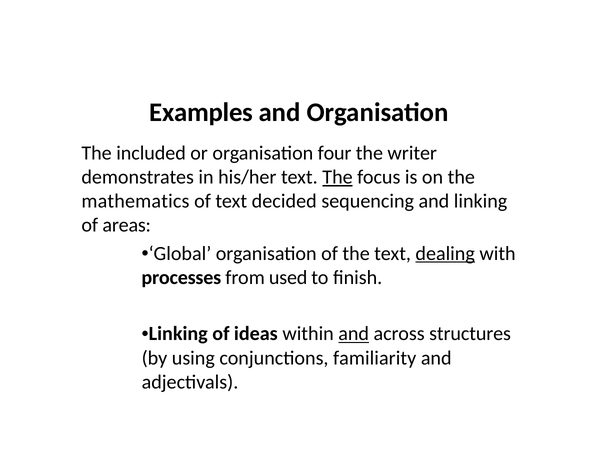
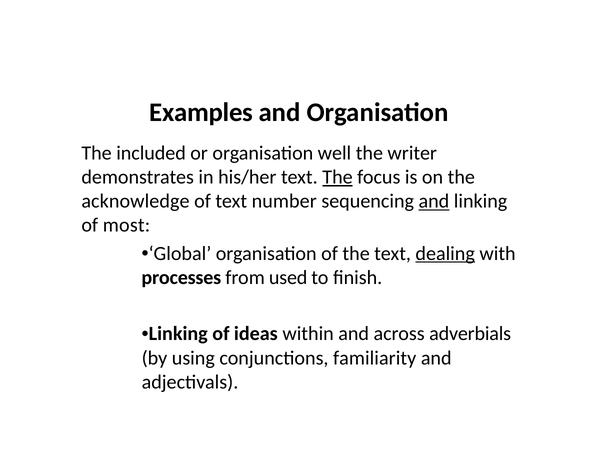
four: four -> well (334, 153)
mathematics: mathematics -> acknowledge (135, 201)
decided: decided -> number (284, 201)
and underline: none -> present (434, 201)
areas: areas -> most (127, 225)
and underline: present -> none (354, 334)
structures: structures -> adverbials (470, 334)
